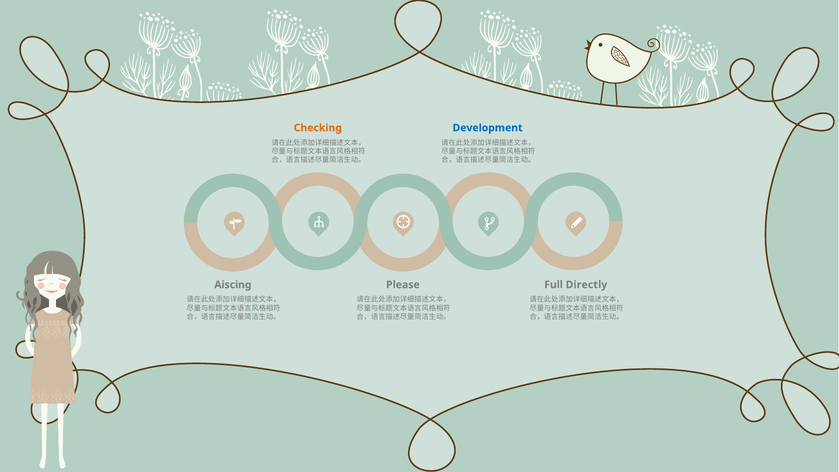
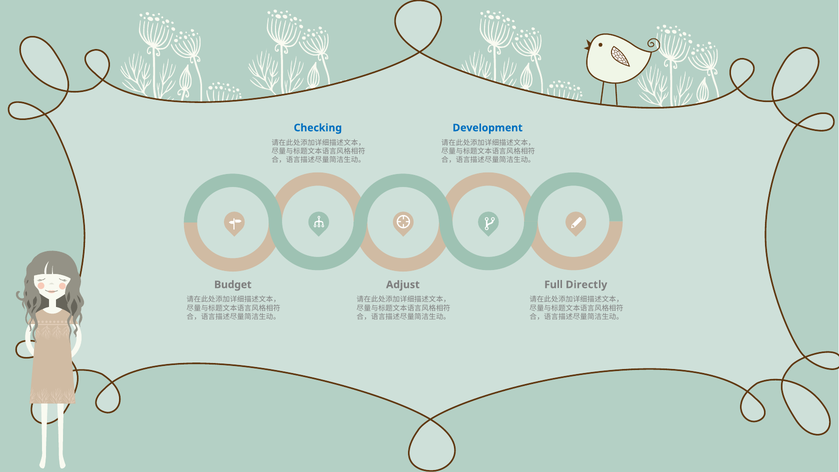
Checking colour: orange -> blue (318, 128)
Aiscing: Aiscing -> Budget (233, 285)
Please: Please -> Adjust (403, 285)
